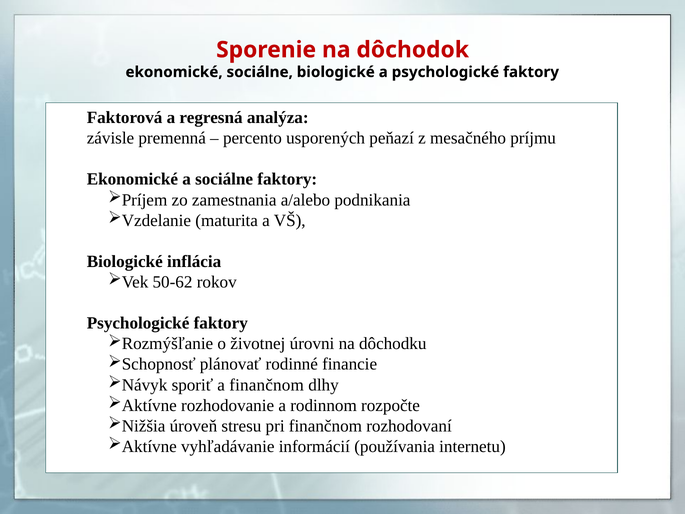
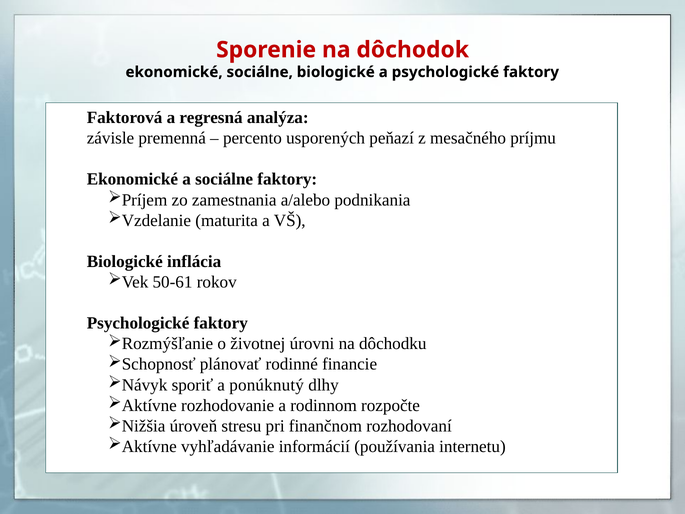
50-62: 50-62 -> 50-61 (173, 282)
a finančnom: finančnom -> ponúknutý (267, 385)
